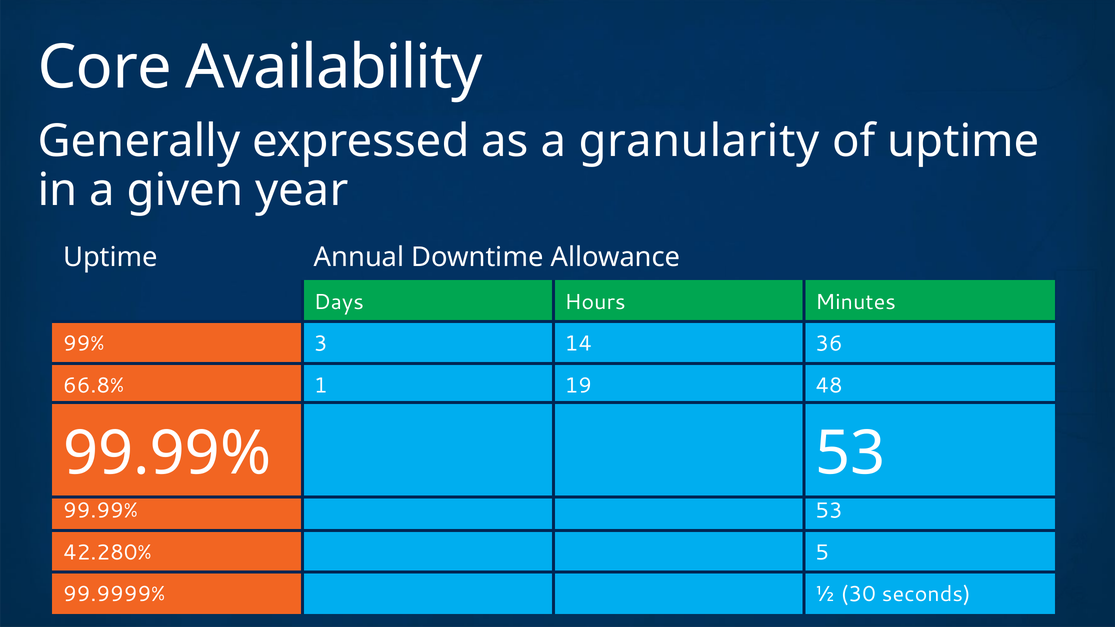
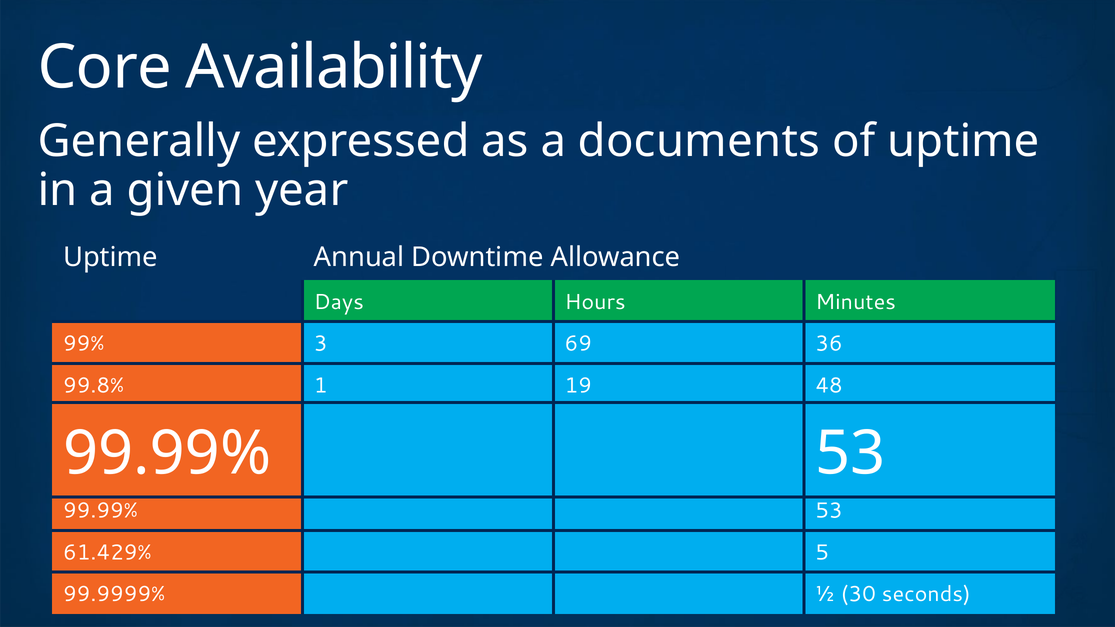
granularity: granularity -> documents (699, 141)
14: 14 -> 69 (578, 344)
66.8%: 66.8% -> 99.8% (94, 386)
42.280%: 42.280% -> 61.429% (107, 552)
